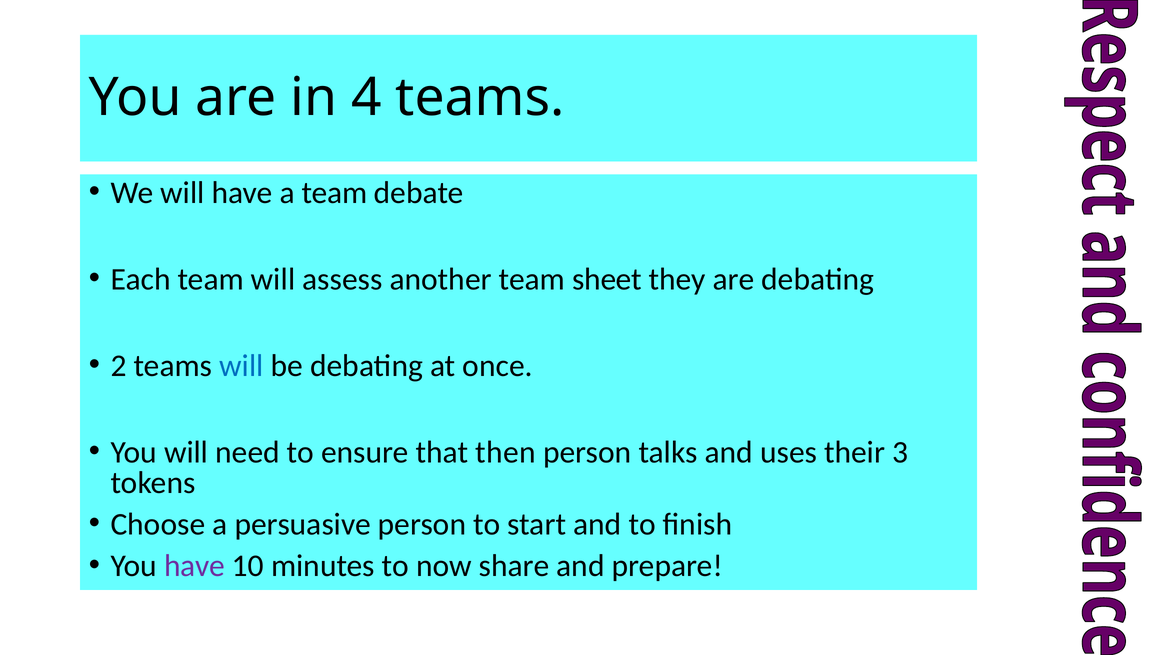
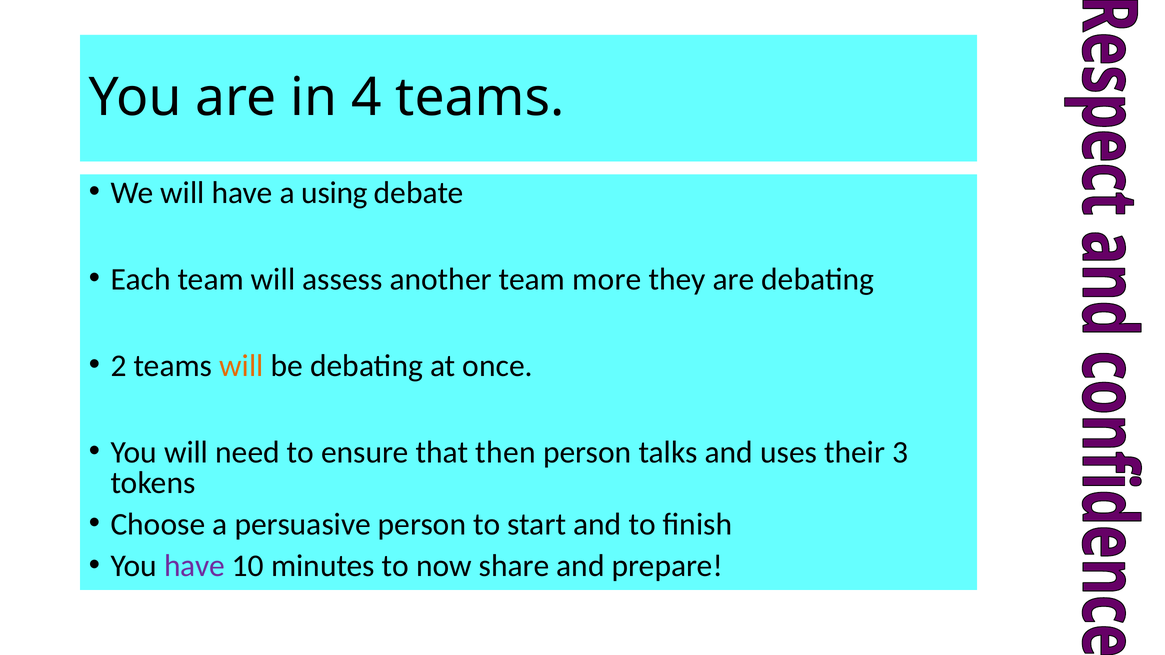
a team: team -> using (334, 193)
sheet: sheet -> more (607, 279)
will colour: blue -> orange (242, 366)
